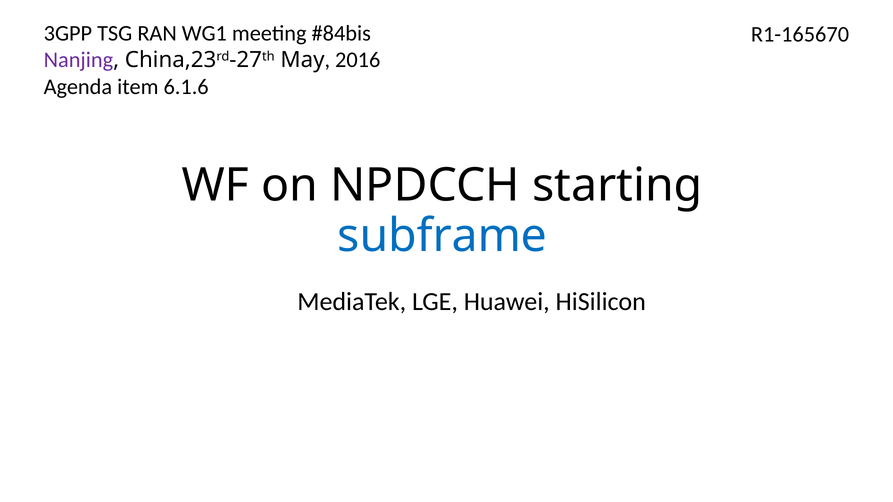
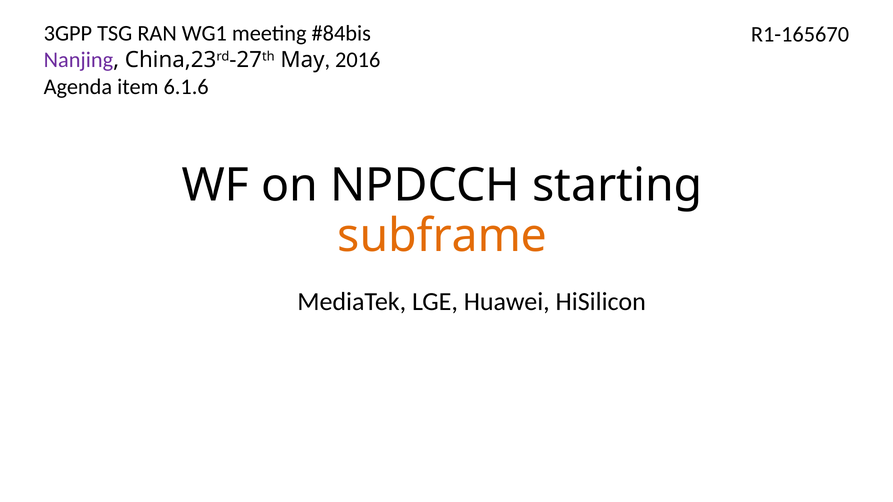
subframe colour: blue -> orange (442, 236)
